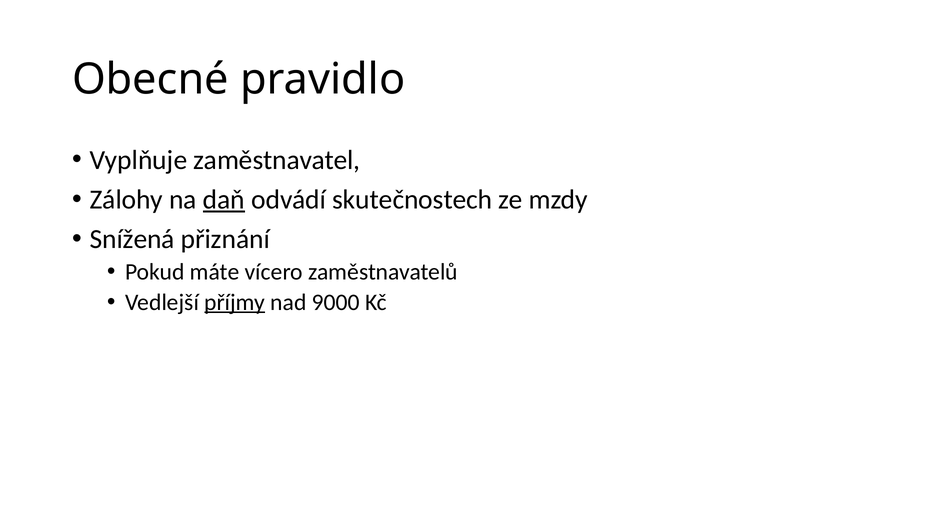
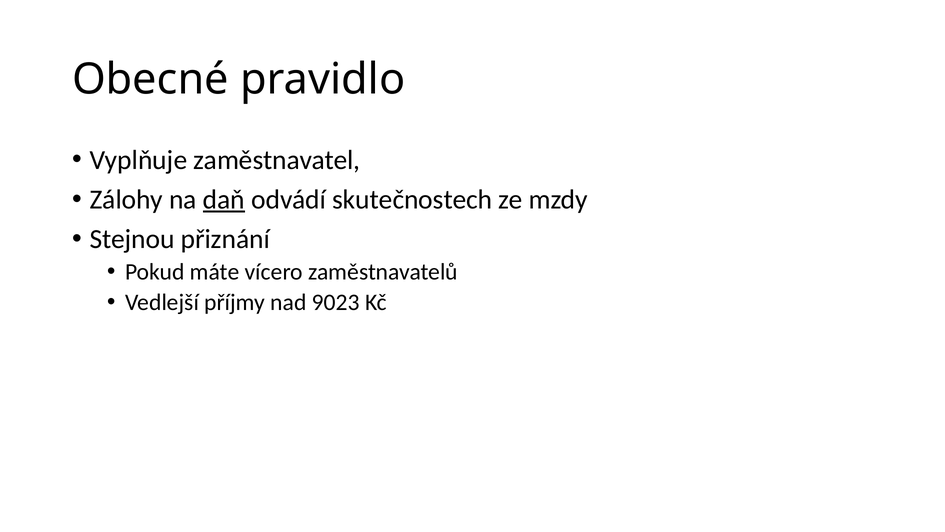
Snížená: Snížená -> Stejnou (132, 239)
příjmy underline: present -> none (235, 302)
9000: 9000 -> 9023 (336, 302)
